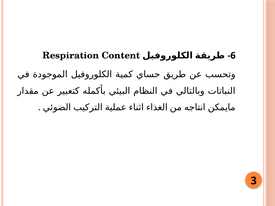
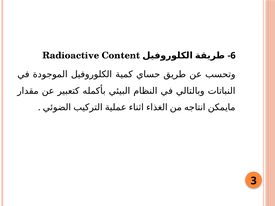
Respiration: Respiration -> Radioactive (71, 56)
